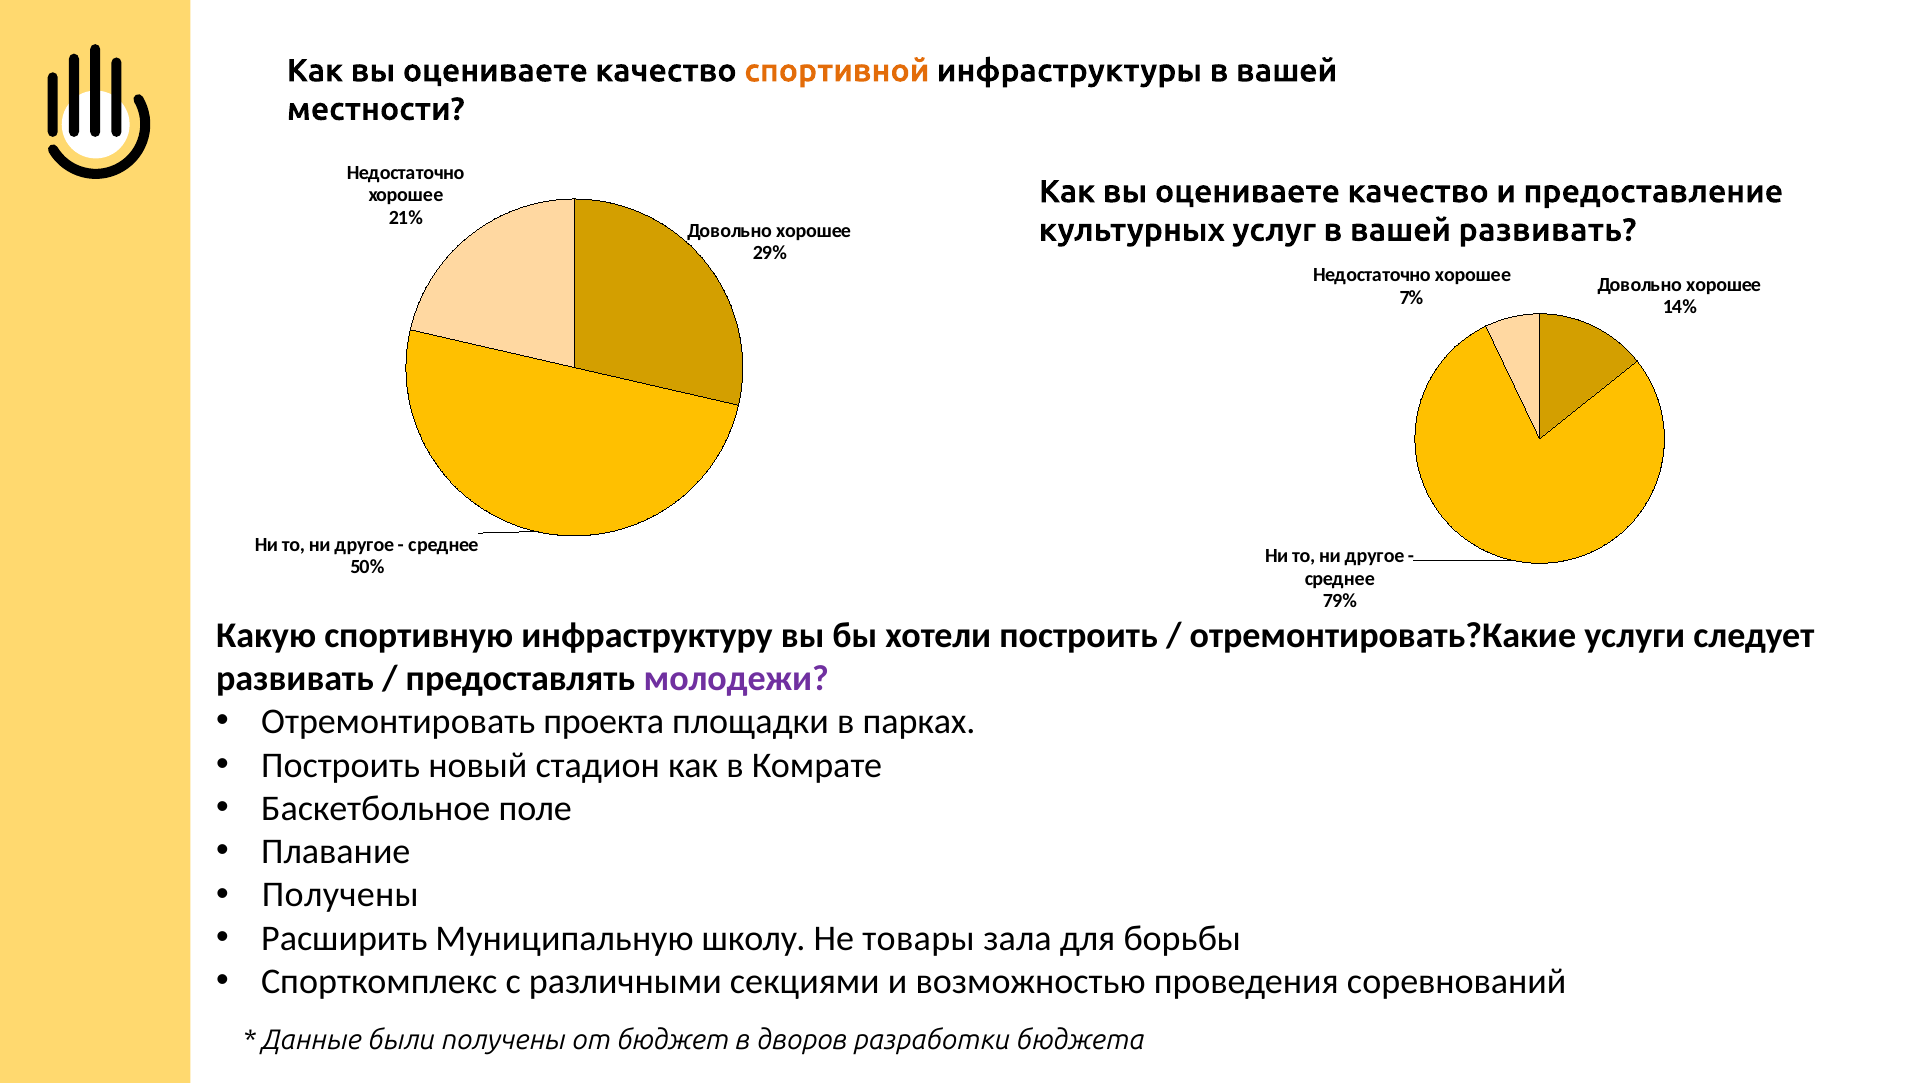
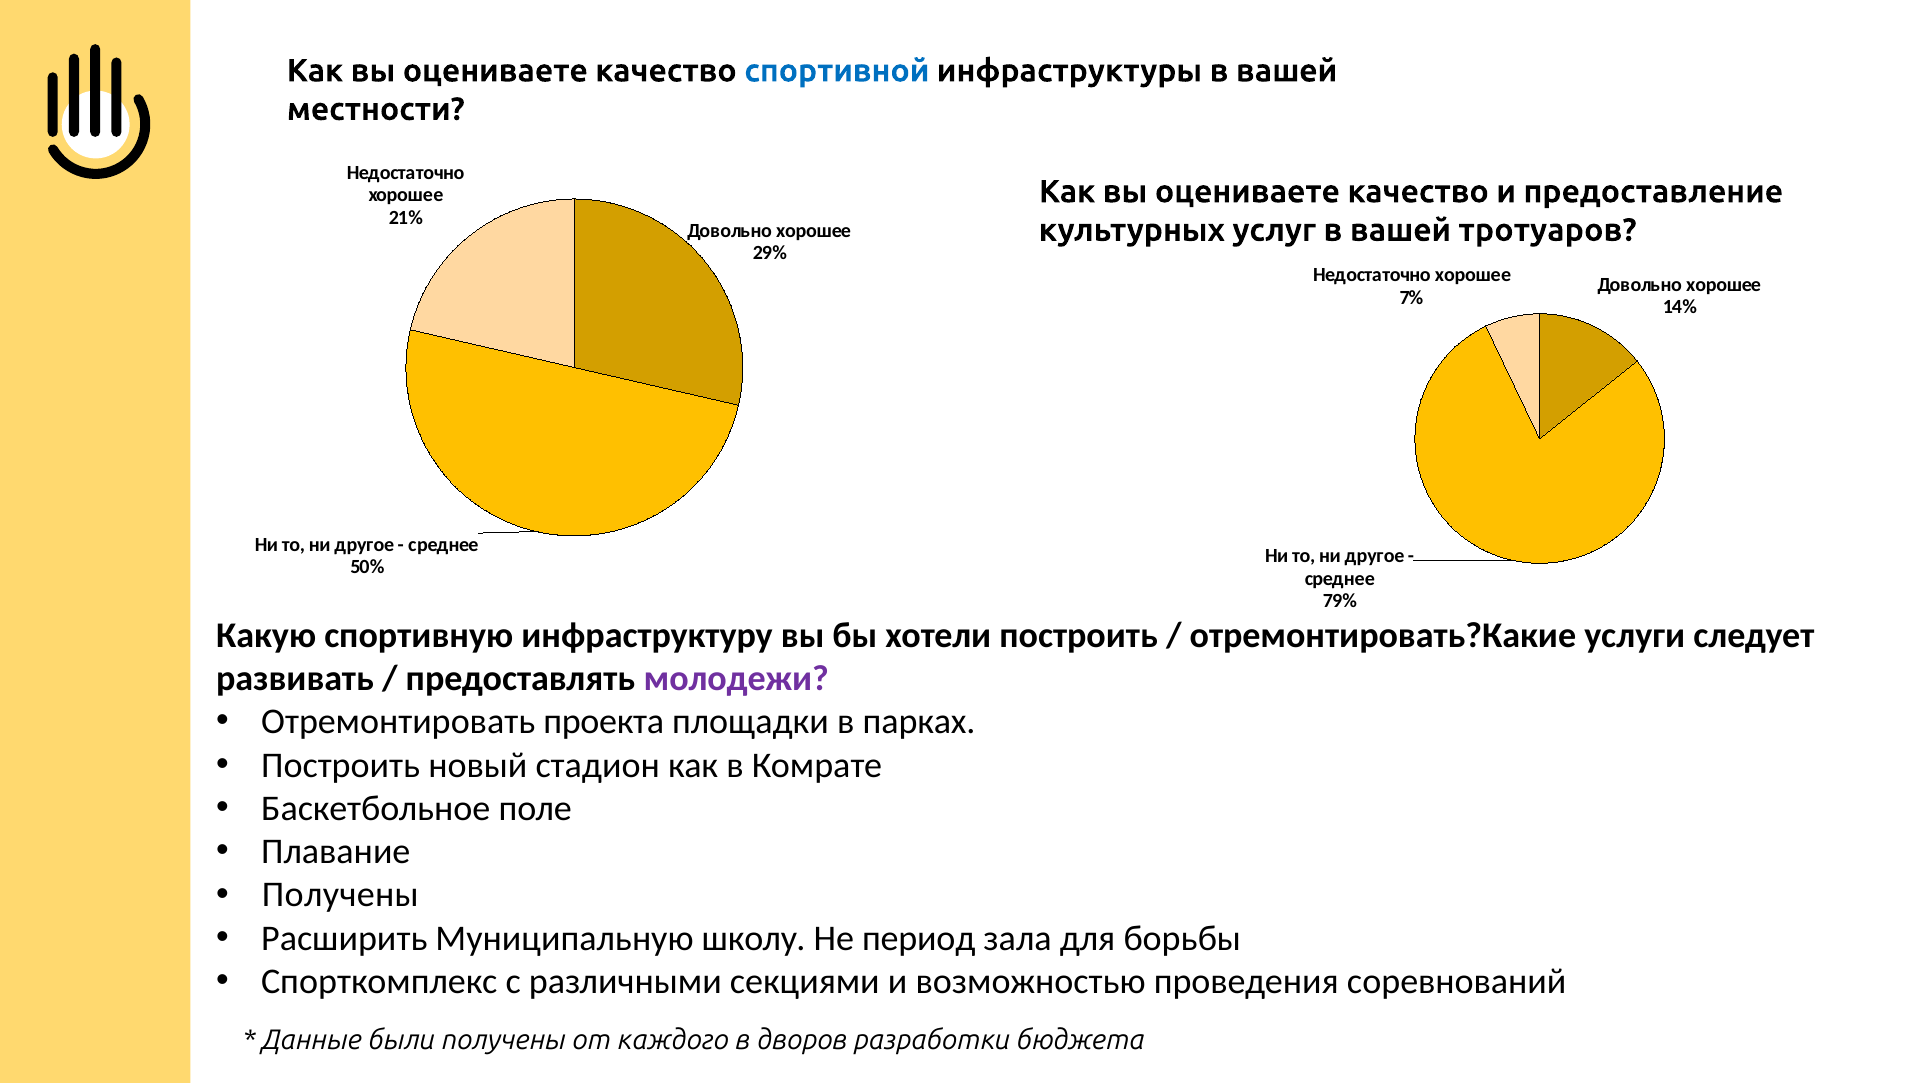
спортивной colour: orange -> blue (837, 71)
вашей развивать: развивать -> тротуаров (1548, 230)
товары: товары -> период (919, 938)
бюджет: бюджет -> каждого (673, 1040)
